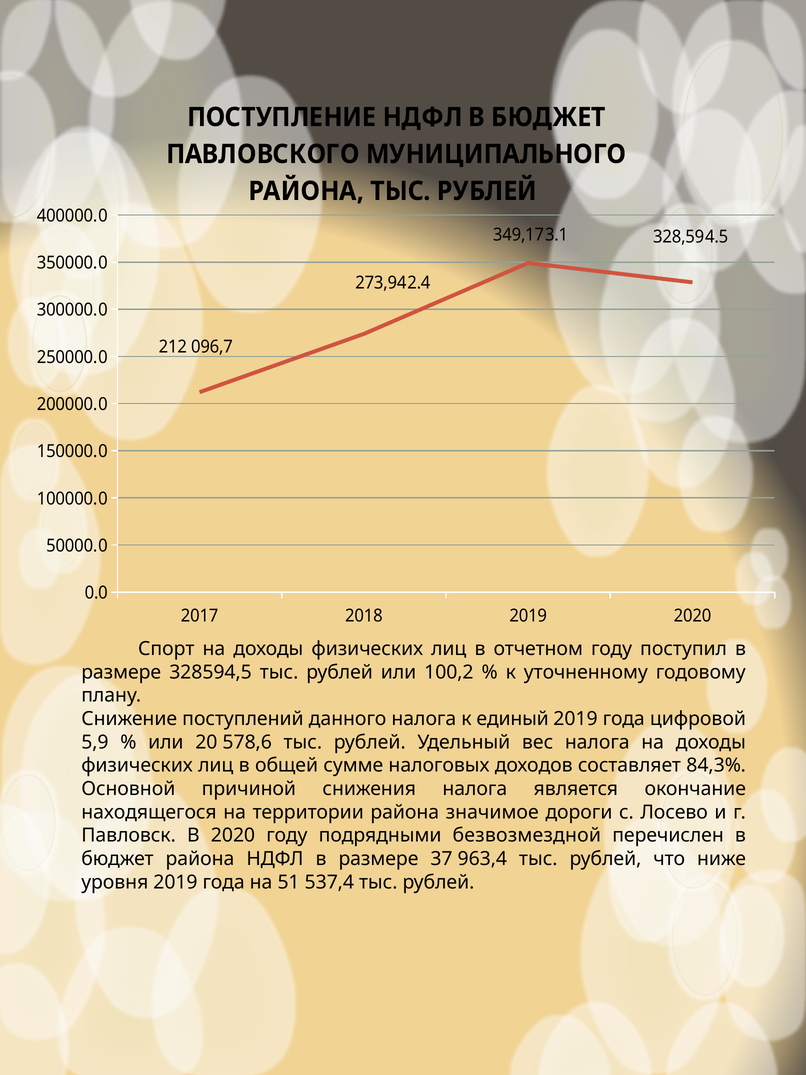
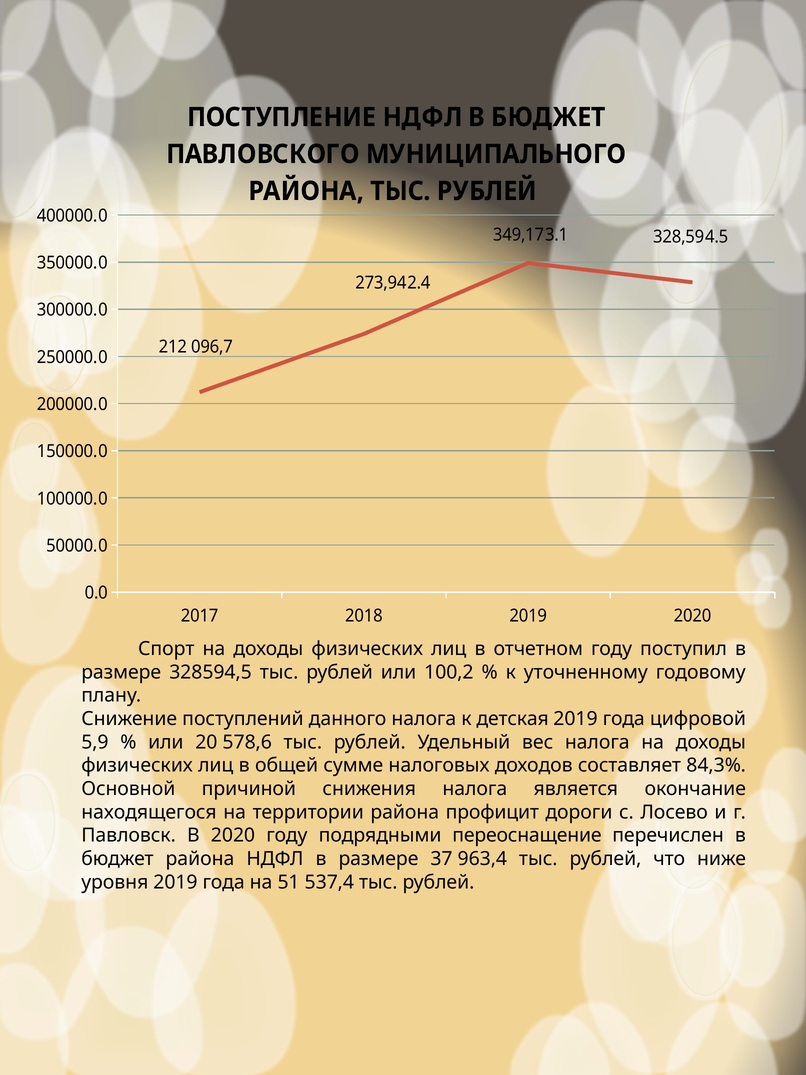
единый: единый -> детская (513, 719)
значимое: значимое -> профицит (492, 812)
безвозмездной: безвозмездной -> переоснащение (527, 835)
